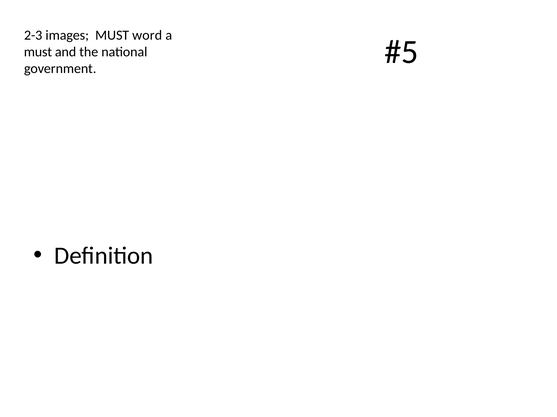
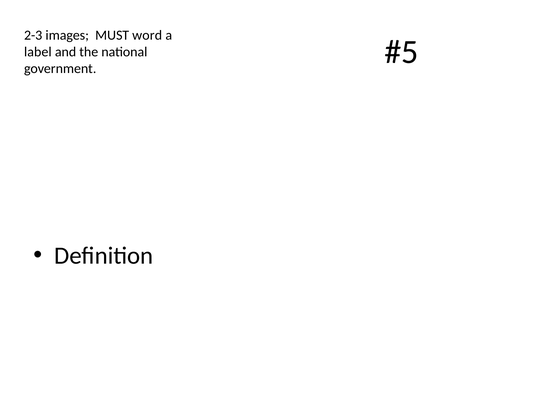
must: must -> label (38, 52)
